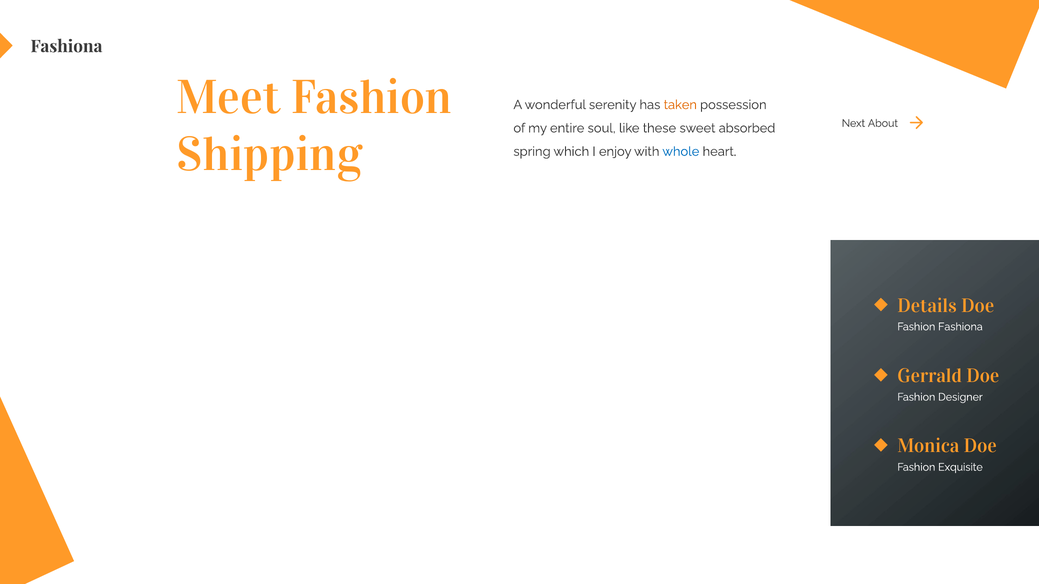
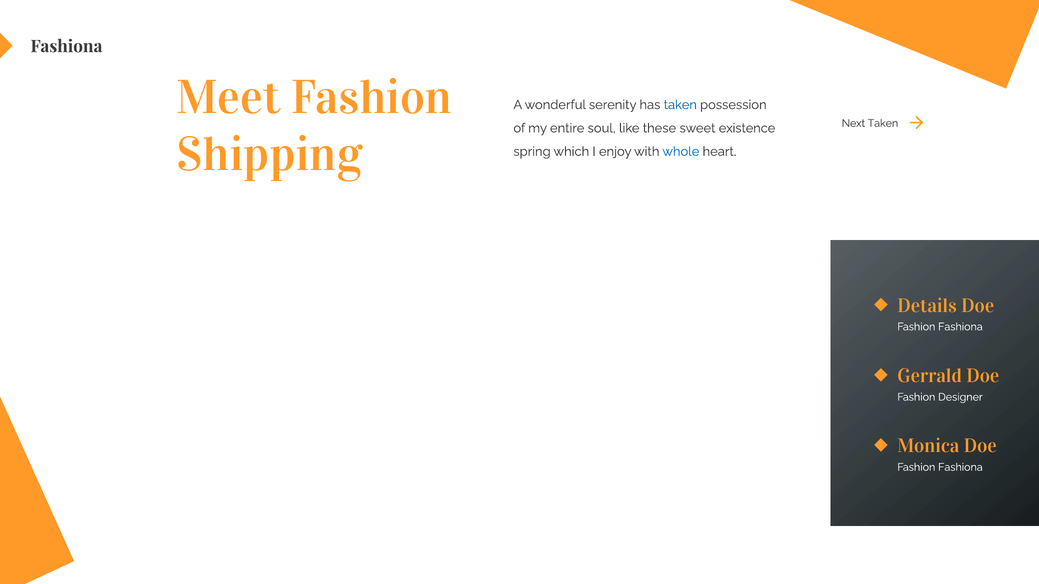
taken colour: orange -> blue (680, 105)
Next About: About -> Taken (883, 123)
absorbed: absorbed -> existence (747, 128)
Exquisite: Exquisite -> Fashiona (960, 467)
